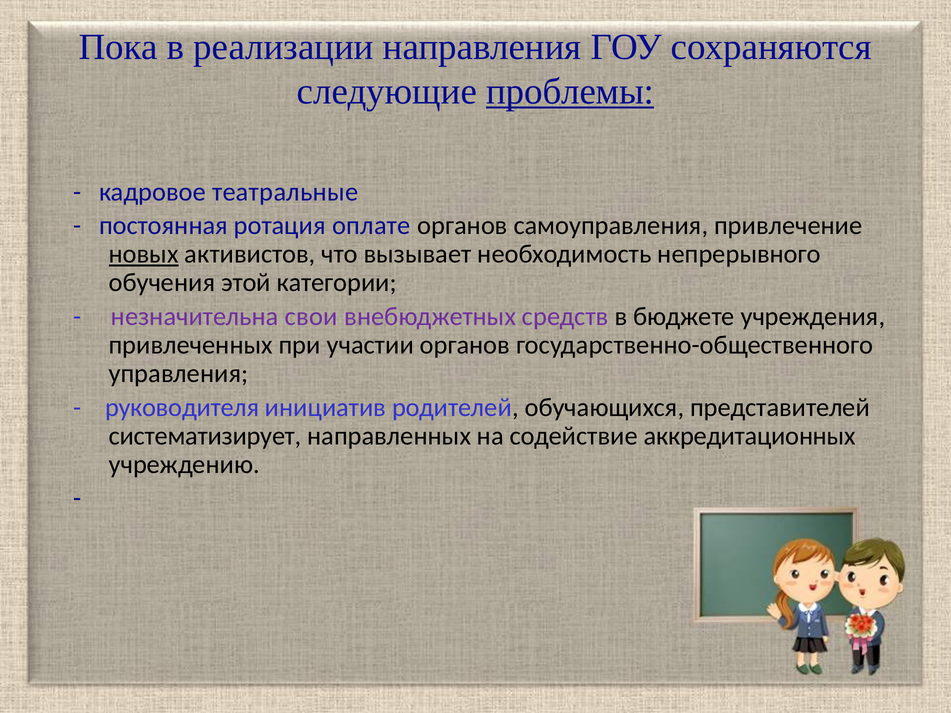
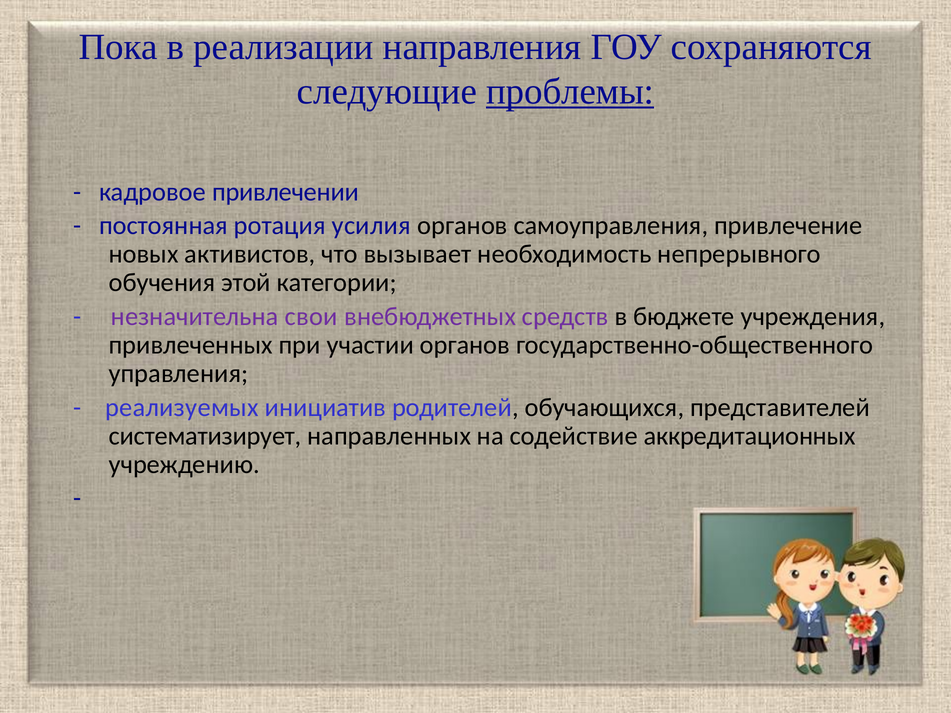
театральные: театральные -> привлечении (285, 192)
оплате: оплате -> усилия (371, 226)
новых underline: present -> none (144, 254)
руководителя: руководителя -> реализуемых (182, 407)
